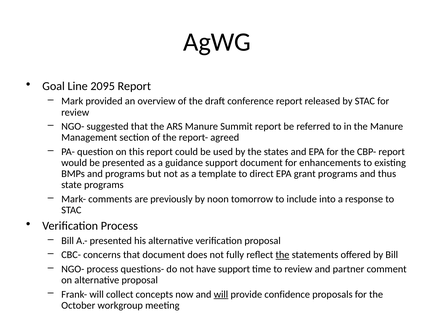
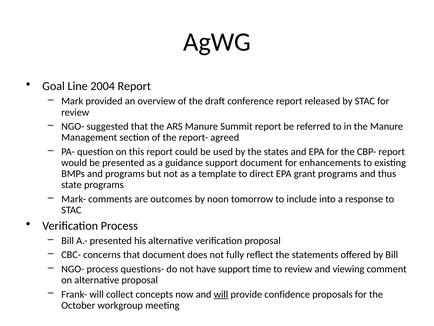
2095: 2095 -> 2004 (103, 86)
previously: previously -> outcomes (171, 199)
the underline: present -> none (282, 255)
partner: partner -> viewing (349, 269)
